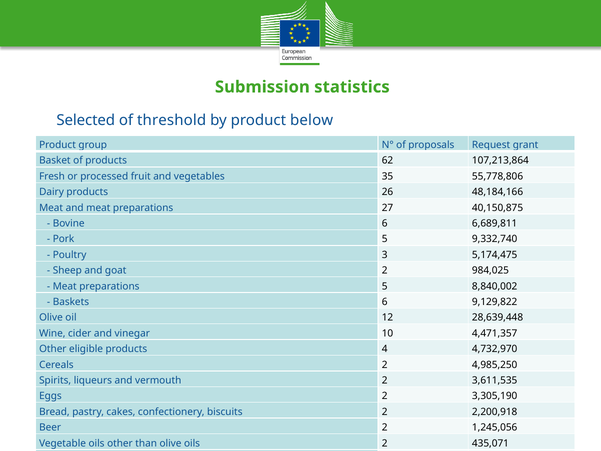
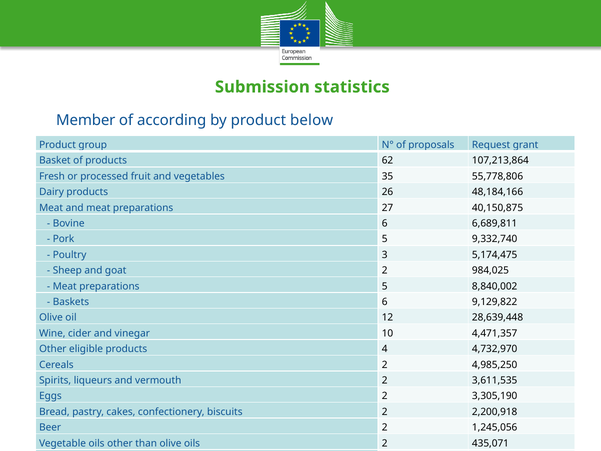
Selected: Selected -> Member (86, 120)
threshold: threshold -> according (172, 120)
